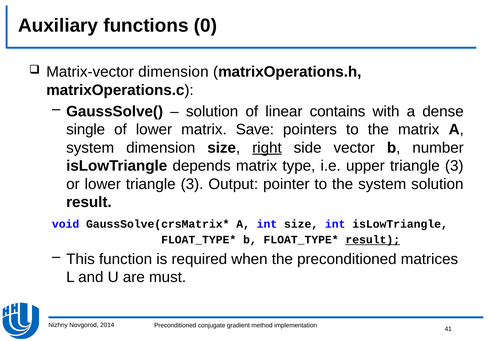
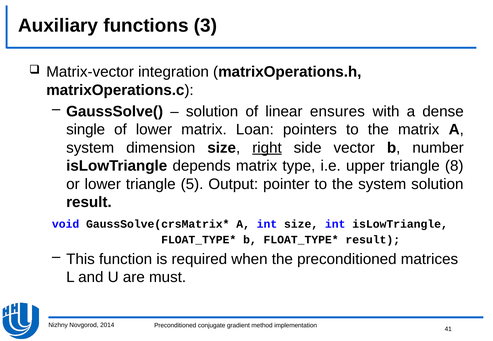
0: 0 -> 3 (205, 26)
Matrix-vector dimension: dimension -> integration (174, 72)
contains: contains -> ensures (337, 111)
Save: Save -> Loan (255, 130)
upper triangle 3: 3 -> 8 (454, 166)
lower triangle 3: 3 -> 5 (192, 184)
result underline: present -> none (373, 240)
